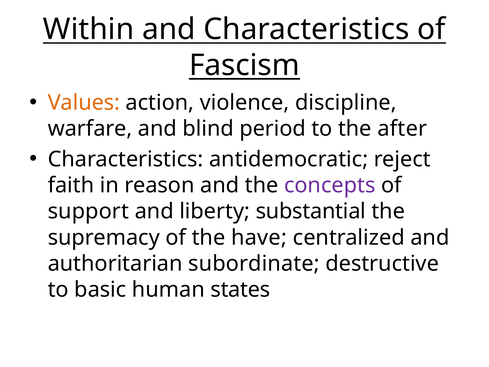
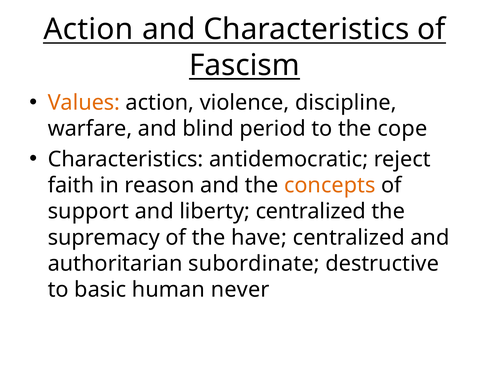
Within: Within -> Action (88, 29)
after: after -> cope (402, 129)
concepts colour: purple -> orange (330, 185)
liberty substantial: substantial -> centralized (311, 211)
states: states -> never (240, 290)
